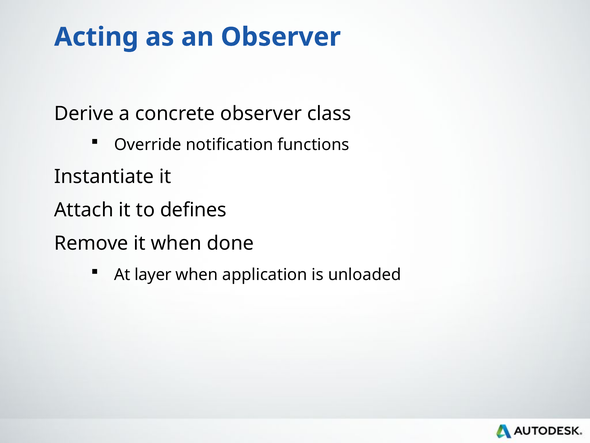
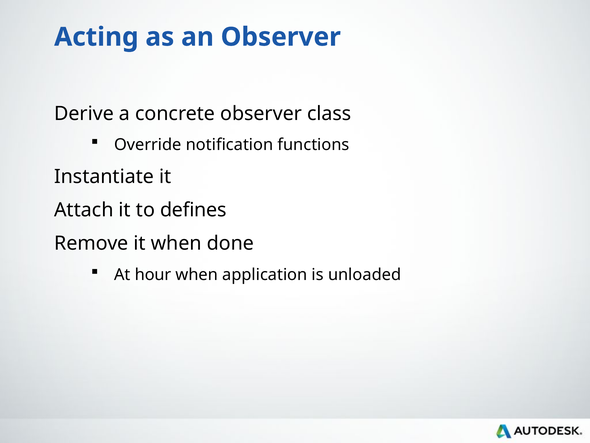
layer: layer -> hour (153, 274)
